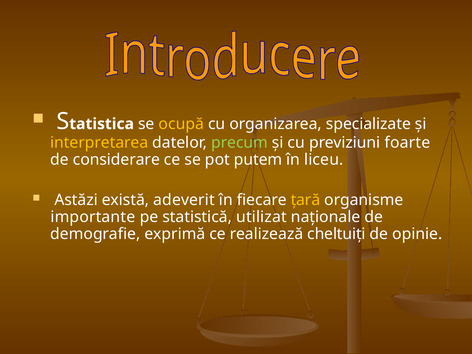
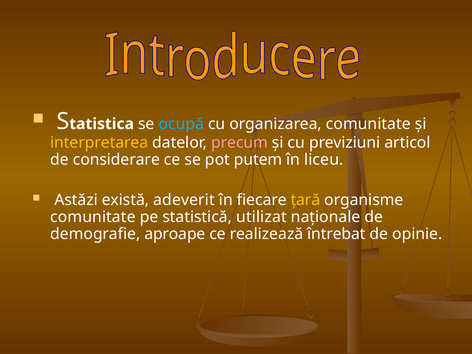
ocupă colour: yellow -> light blue (181, 124)
organizarea specializate: specializate -> comunitate (368, 124)
precum colour: light green -> pink (240, 143)
foarte: foarte -> articol (408, 143)
importante: importante -> comunitate (93, 217)
exprimă: exprimă -> aproape (175, 234)
cheltuiți: cheltuiți -> întrebat (336, 234)
